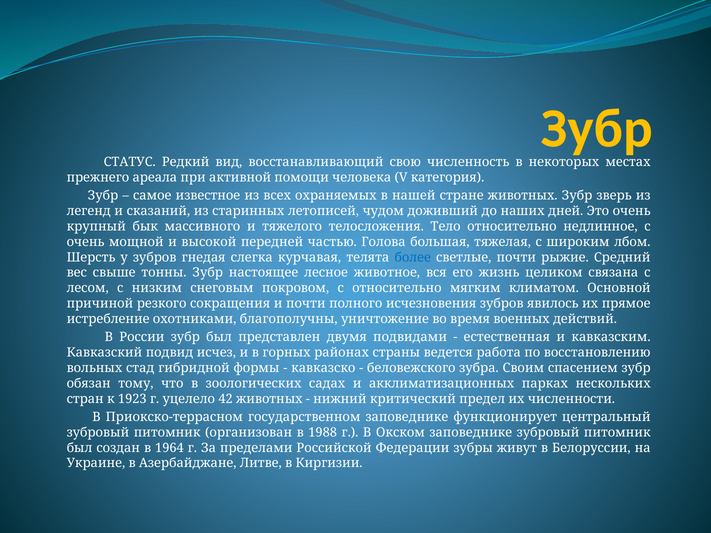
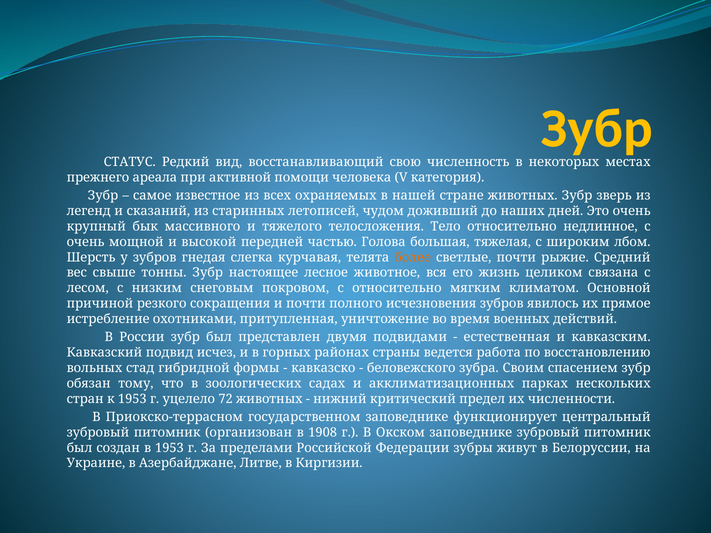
более colour: blue -> orange (413, 257)
благополучны: благополучны -> притупленная (289, 319)
к 1923: 1923 -> 1953 (132, 399)
42: 42 -> 72 (226, 399)
1988: 1988 -> 1908 (323, 433)
в 1964: 1964 -> 1953 (169, 448)
